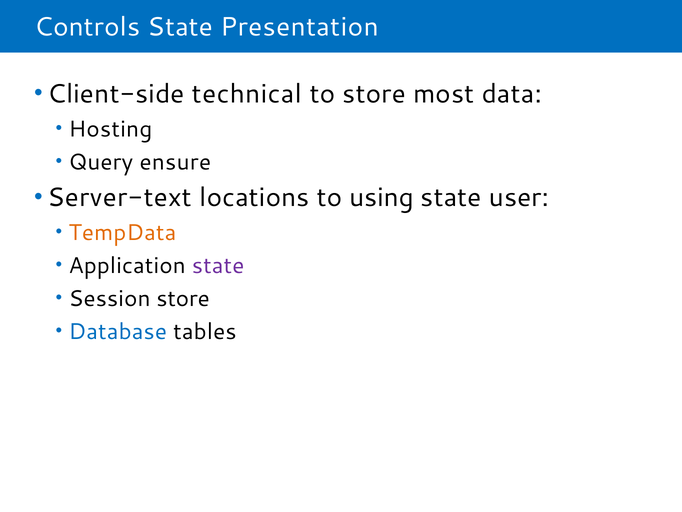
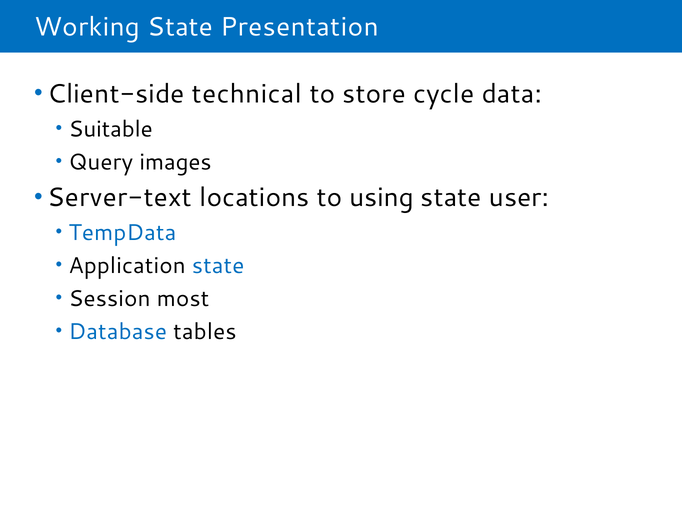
Controls: Controls -> Working (87, 27)
most: most -> cycle (444, 94)
Hosting: Hosting -> Suitable (111, 129)
ensure: ensure -> images (175, 162)
TempData colour: orange -> blue (122, 232)
state colour: purple -> blue (218, 265)
Session store: store -> most (183, 298)
